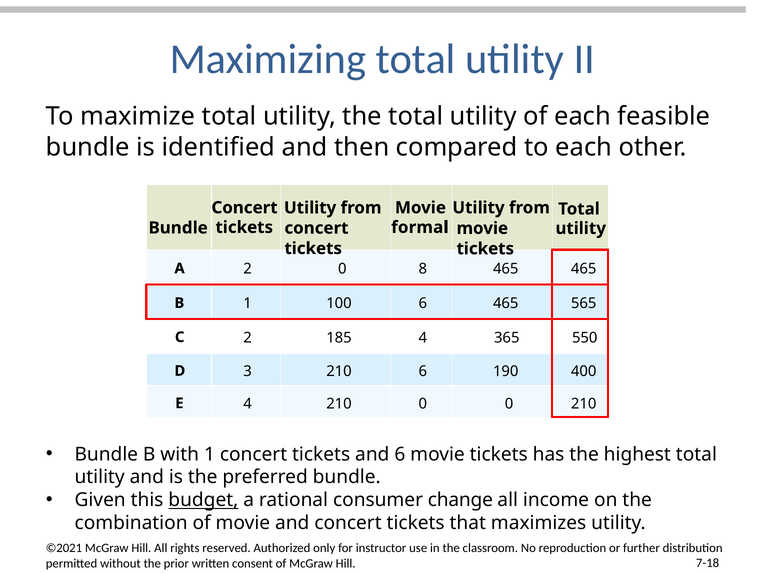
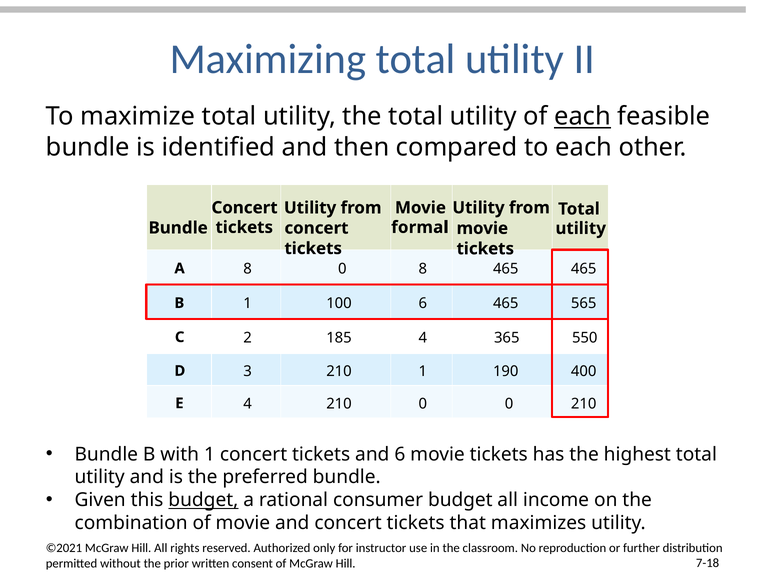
each underline: none -> present (582, 117)
A 2: 2 -> 8 (248, 269)
3 6: 6 -> 1 (423, 371)
consumer change: change -> budget (460, 500)
